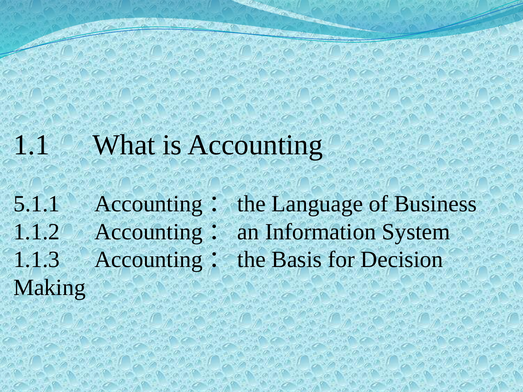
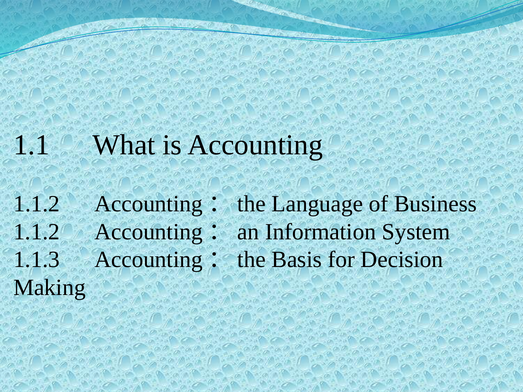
5.1.1: 5.1.1 -> 1.1.2 (37, 204)
